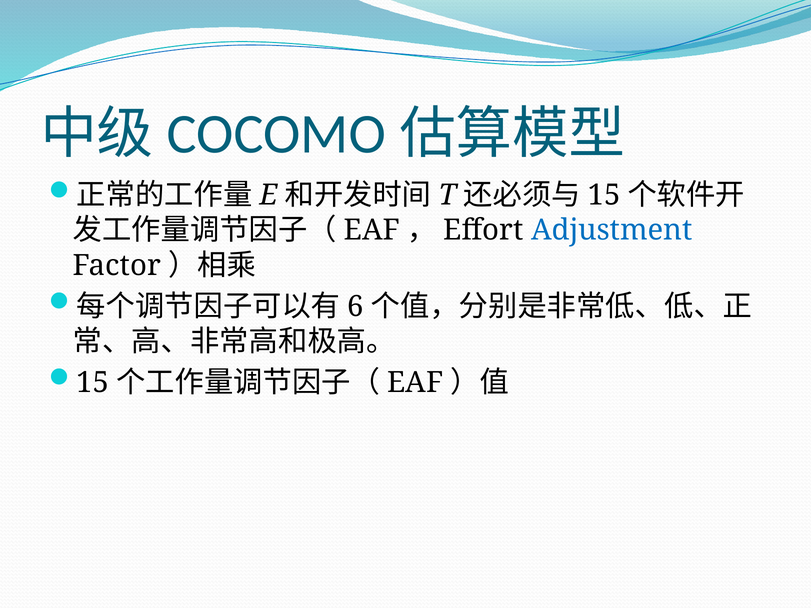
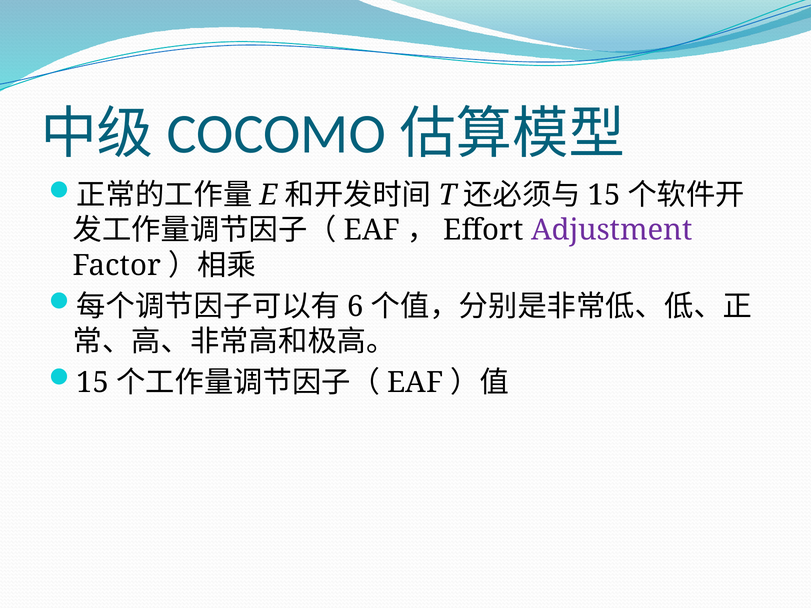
Adjustment colour: blue -> purple (612, 230)
